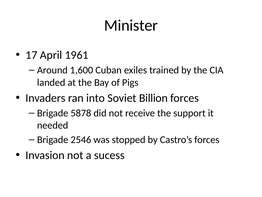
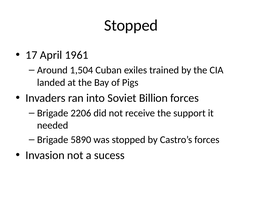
Minister: Minister -> Stopped (131, 25)
1,600: 1,600 -> 1,504 (82, 70)
5878: 5878 -> 2206 (81, 113)
2546: 2546 -> 5890 (81, 139)
